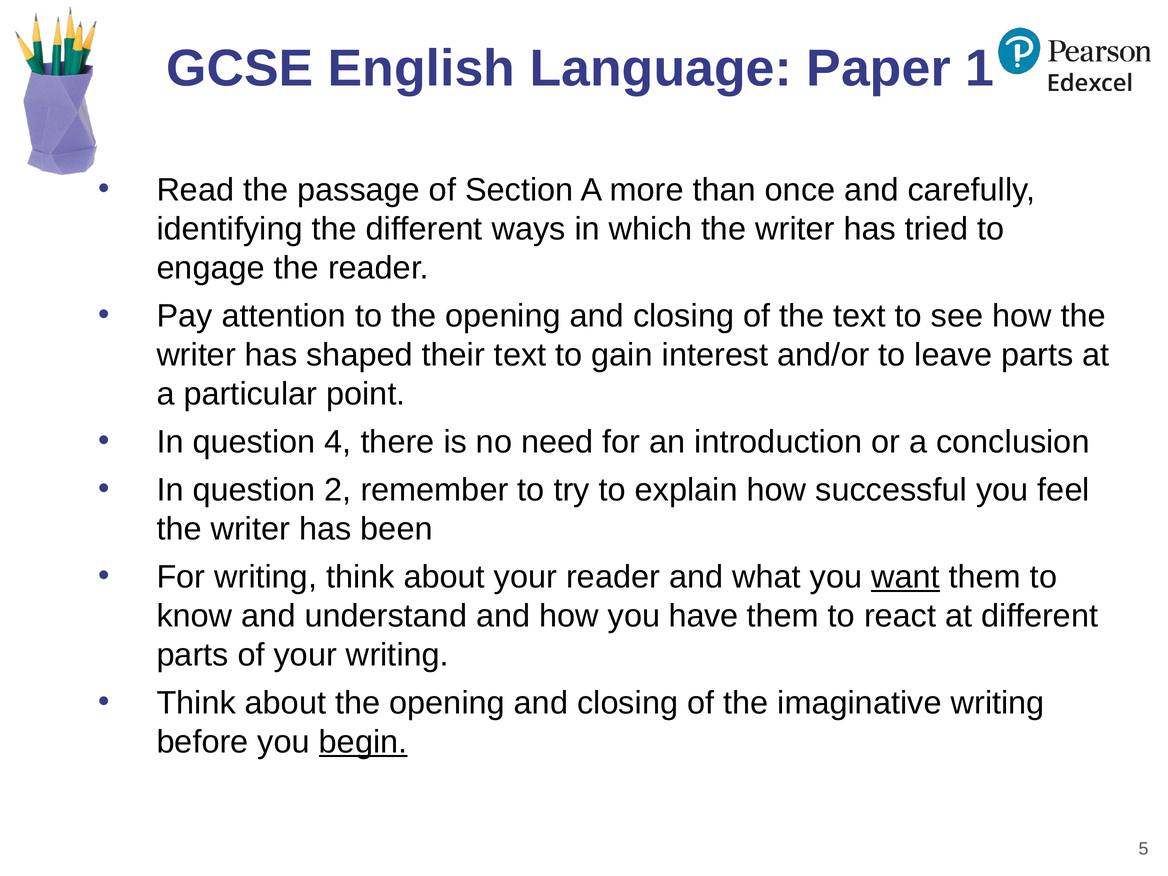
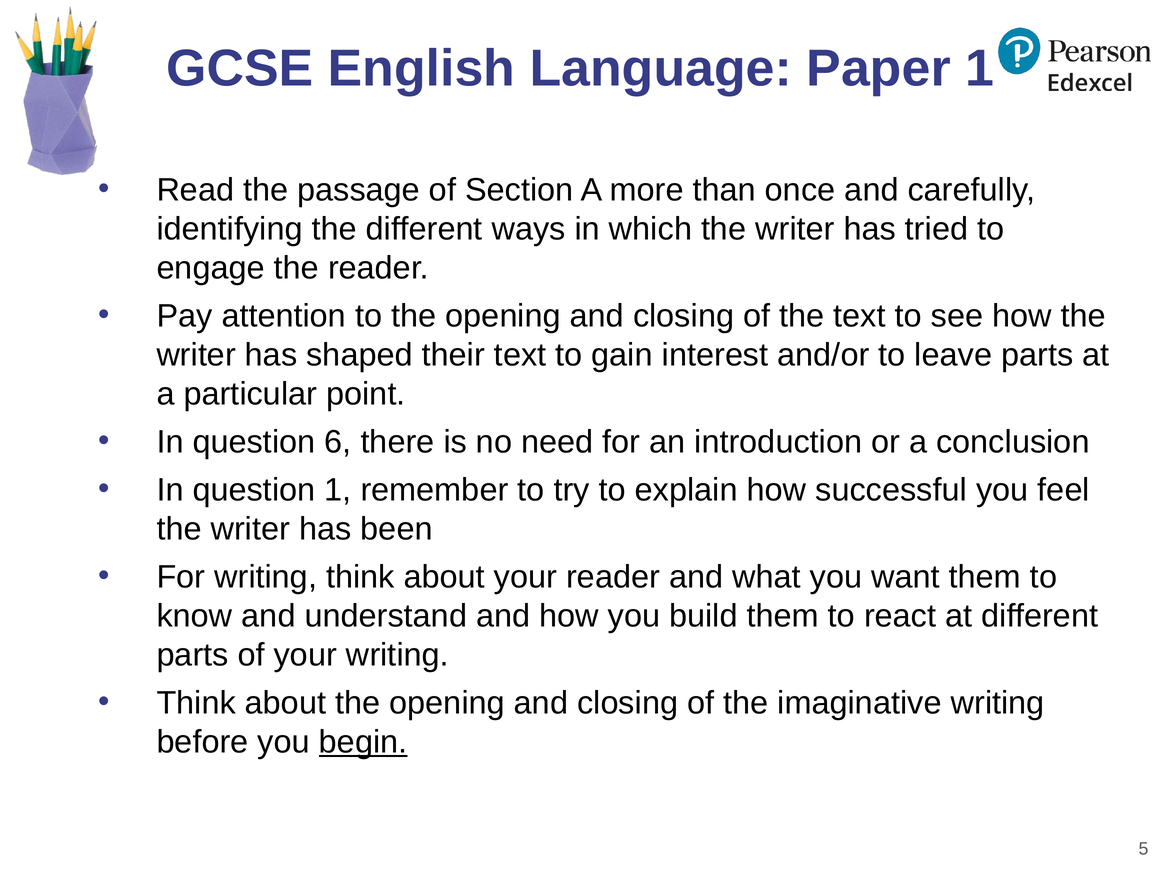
4: 4 -> 6 (338, 442)
question 2: 2 -> 1 (338, 490)
want underline: present -> none (905, 577)
have: have -> build (703, 616)
